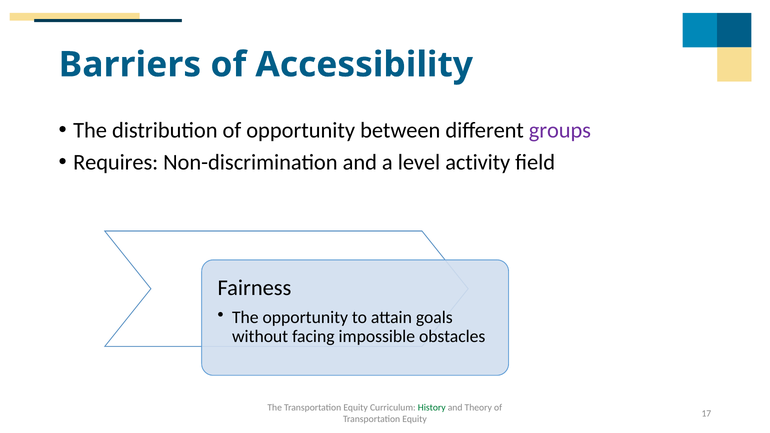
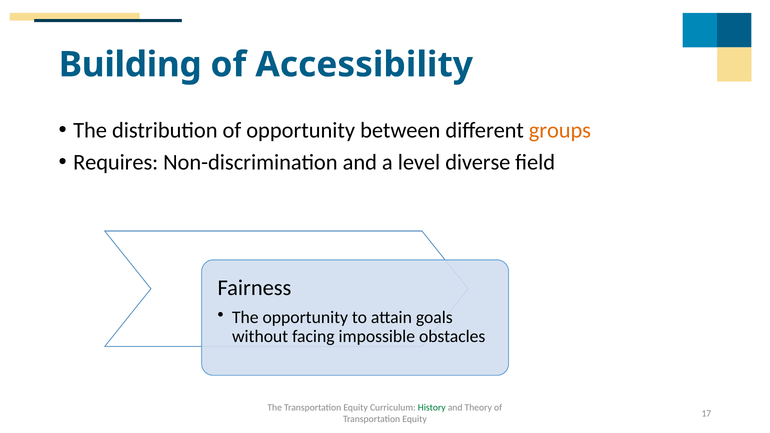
Barriers: Barriers -> Building (130, 65)
groups colour: purple -> orange (560, 130)
activity: activity -> diverse (478, 162)
